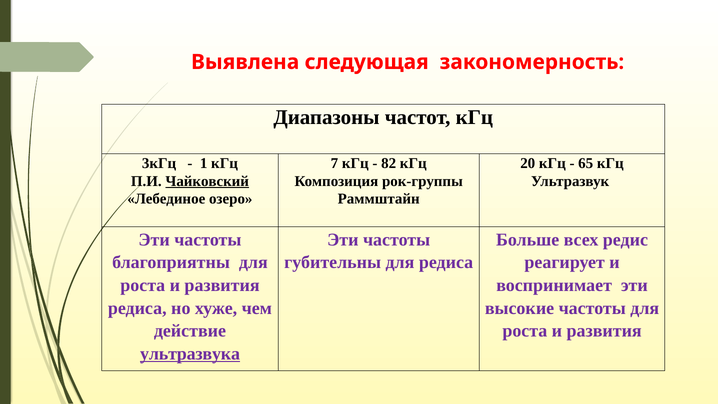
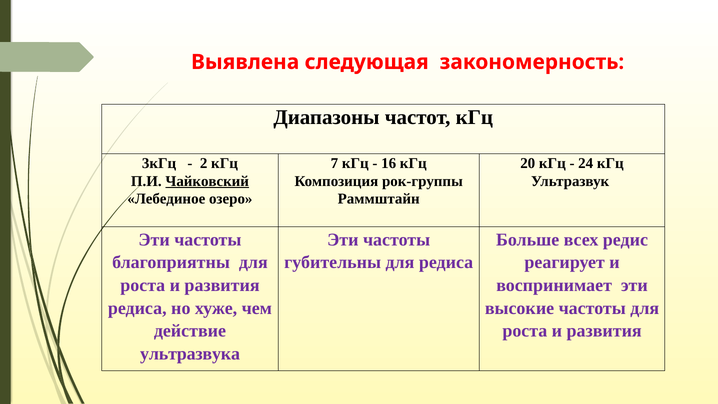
1: 1 -> 2 (204, 163)
82: 82 -> 16 (389, 163)
65: 65 -> 24 (586, 163)
ультразвука underline: present -> none (190, 354)
